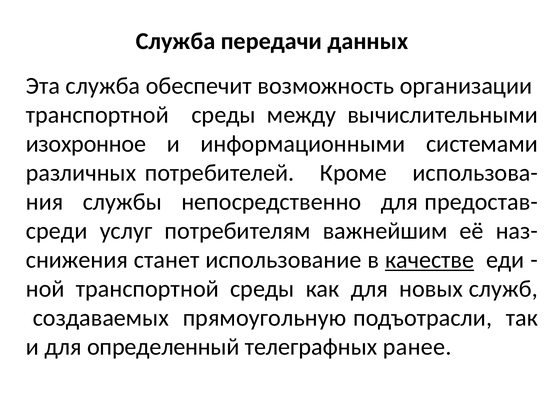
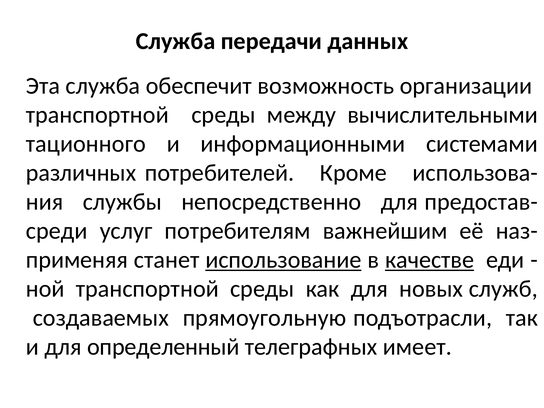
изохронное: изохронное -> тационного (86, 144)
снижения: снижения -> применяя (77, 260)
использование underline: none -> present (283, 260)
ранее: ранее -> имеет (417, 347)
